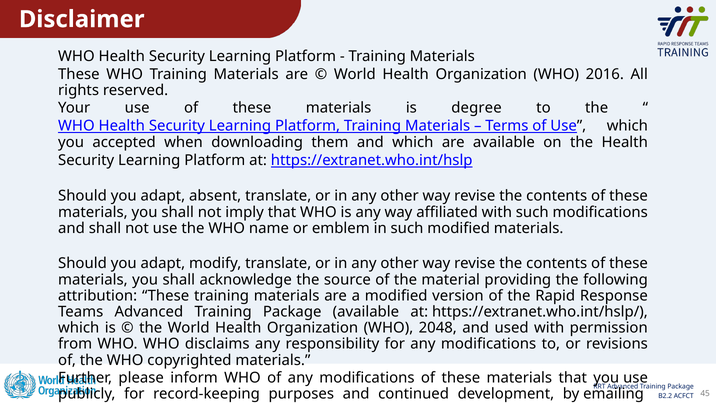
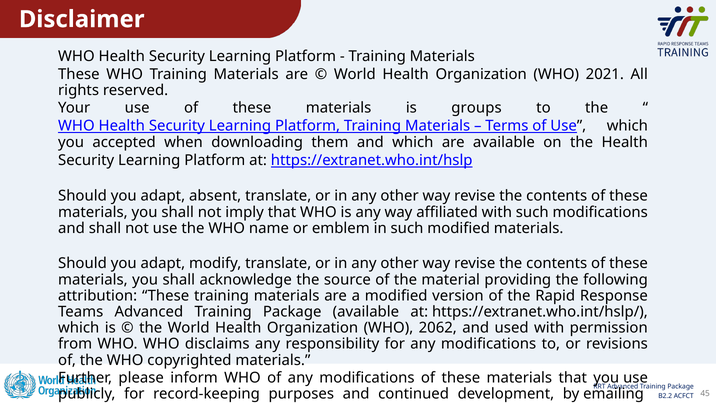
2016: 2016 -> 2021 (605, 74)
degree: degree -> groups (477, 108)
2048: 2048 -> 2062 (438, 328)
